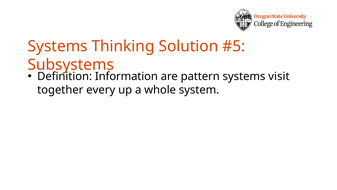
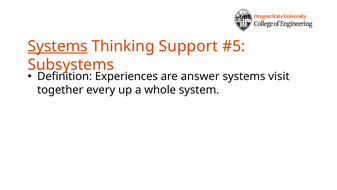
Systems underline: none -> present (58, 46)
Solution: Solution -> Support (188, 46)
Information: Information -> Experiences (126, 76)
pattern: pattern -> answer (200, 76)
